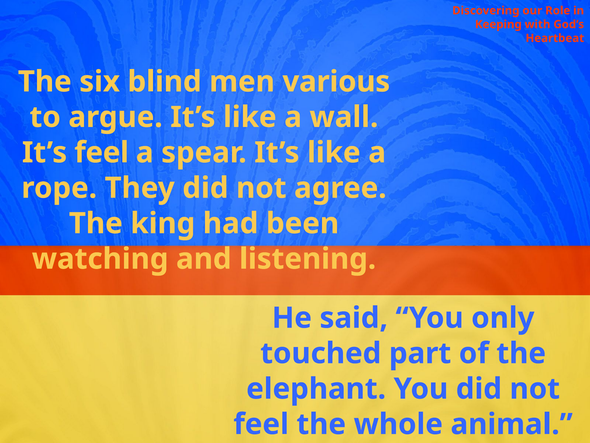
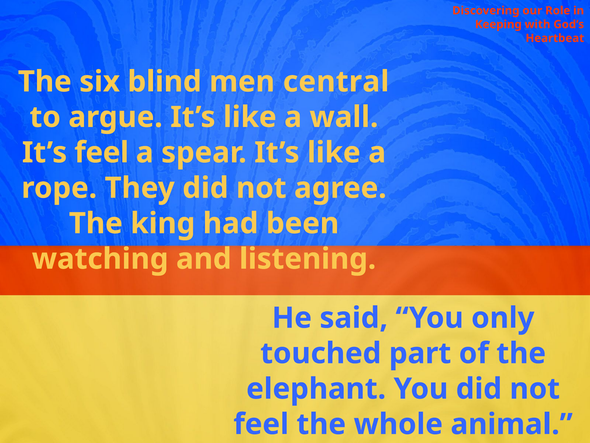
various: various -> central (336, 82)
